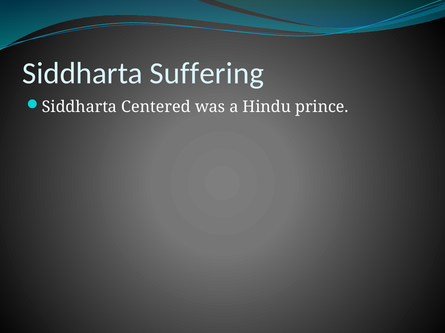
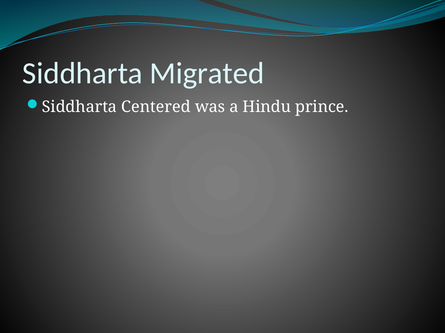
Suffering: Suffering -> Migrated (207, 73)
